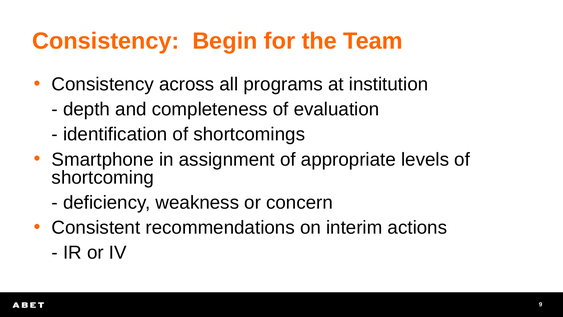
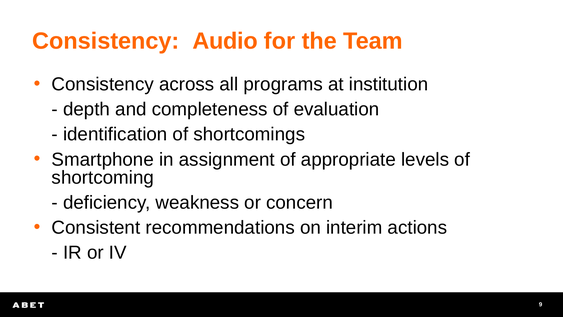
Begin: Begin -> Audio (225, 41)
